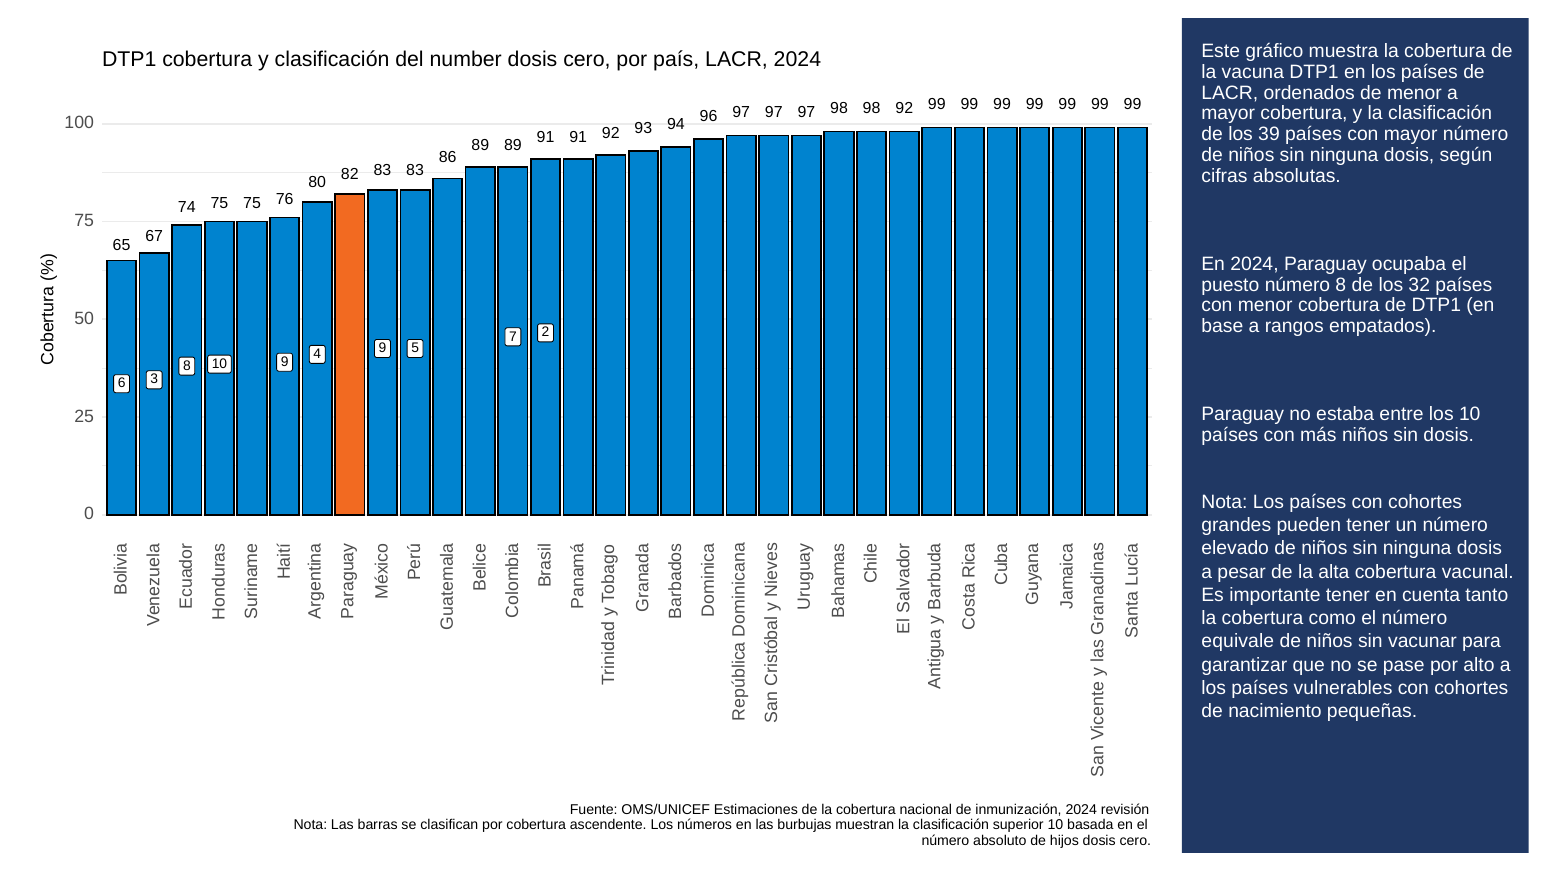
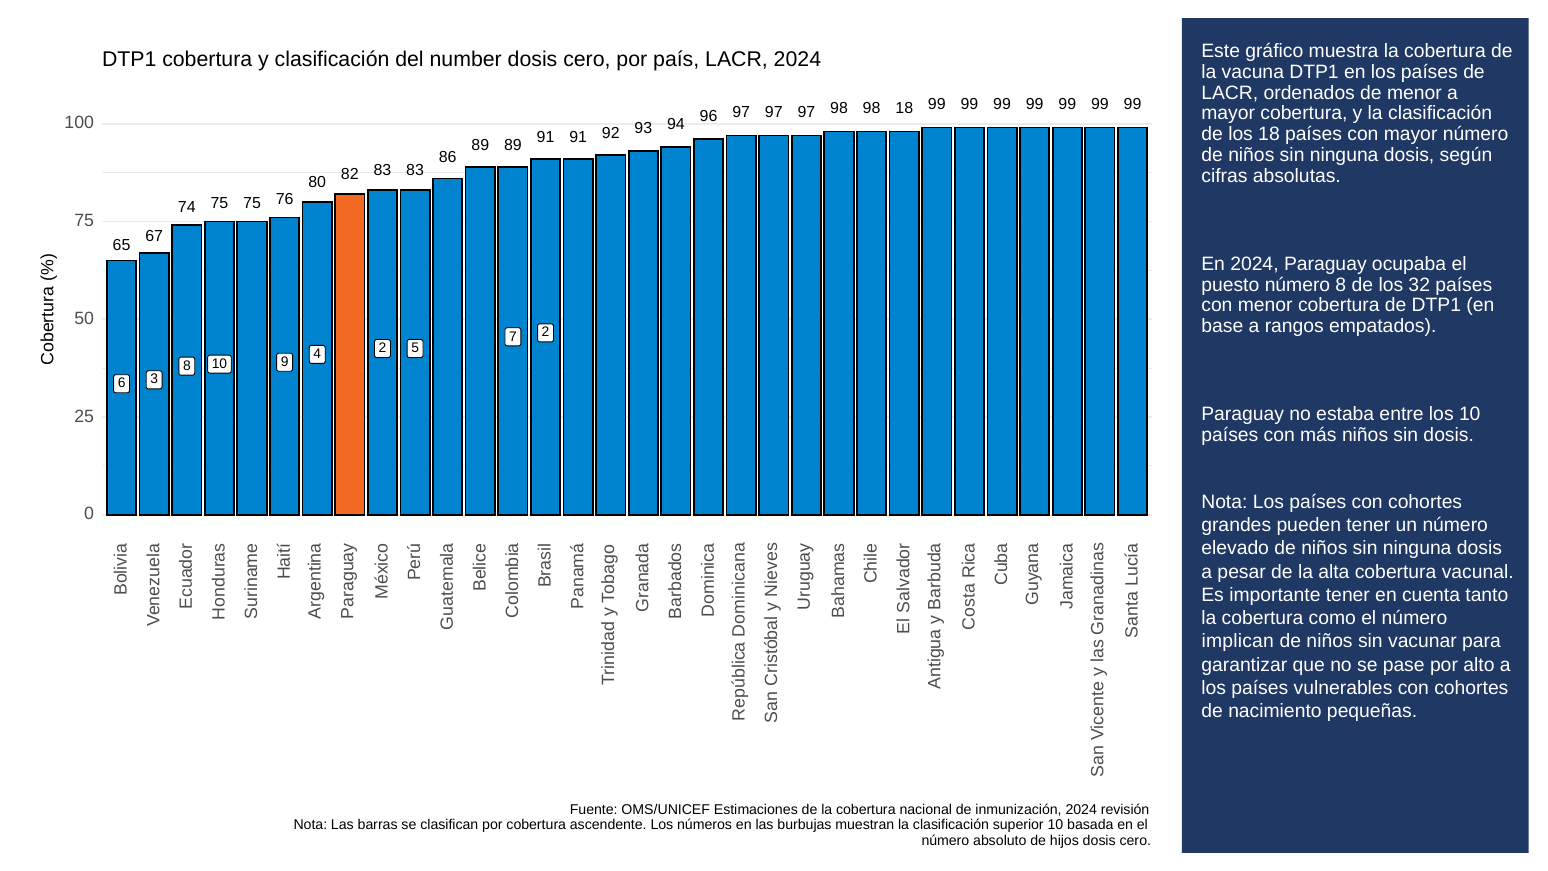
98 92: 92 -> 18 (904, 108)
los 39: 39 -> 18 (1269, 134)
4 9: 9 -> 2 (383, 348)
equivale: equivale -> implican (1238, 641)
